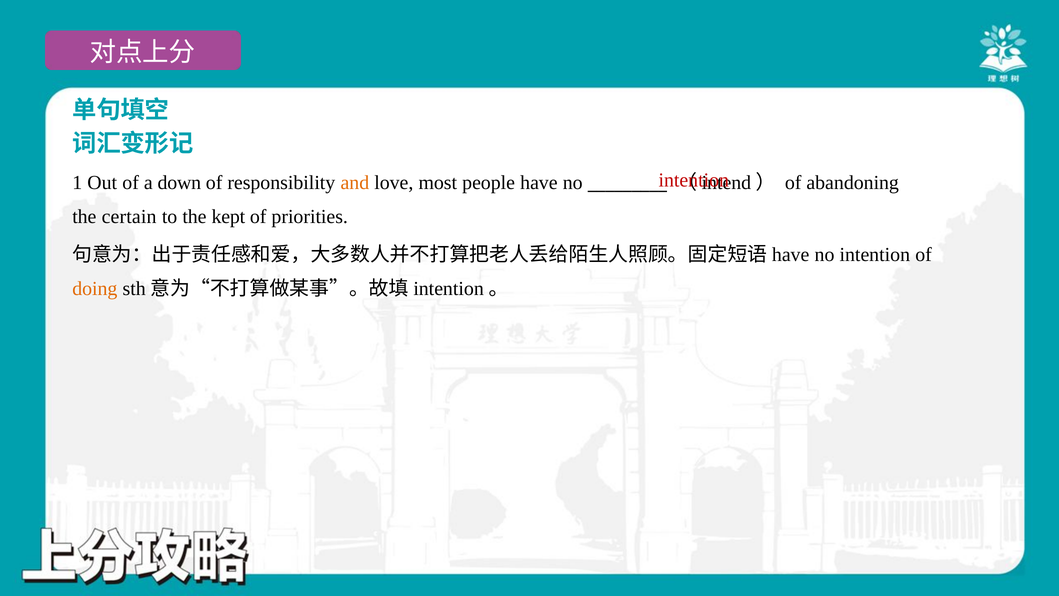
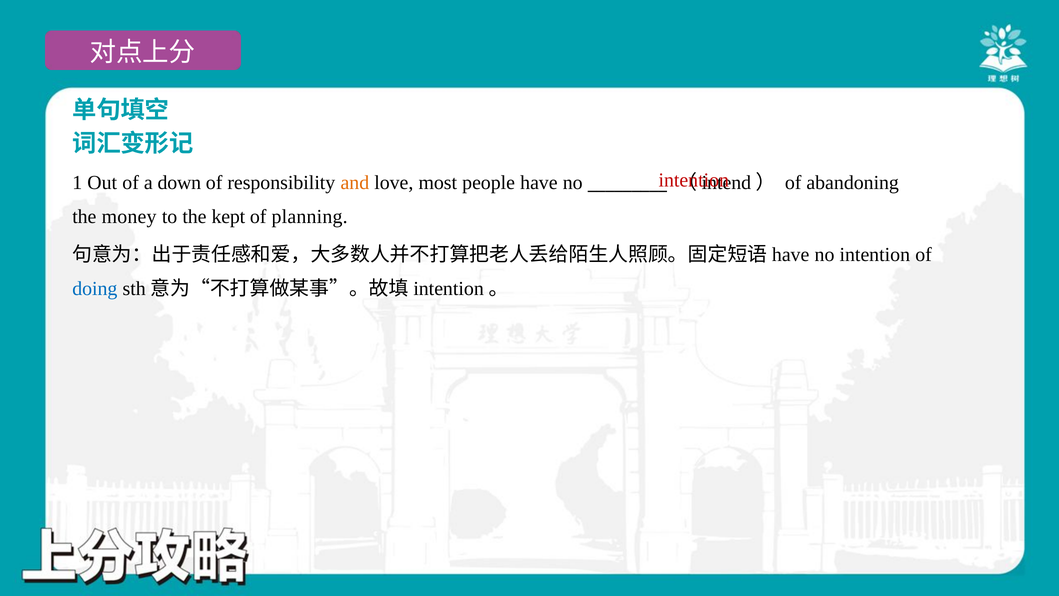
certain: certain -> money (129, 217)
priorities: priorities -> planning (310, 217)
doing colour: orange -> blue (95, 289)
